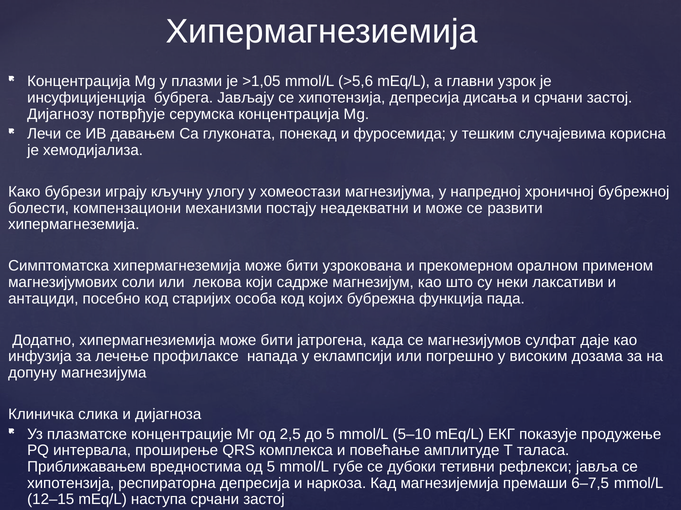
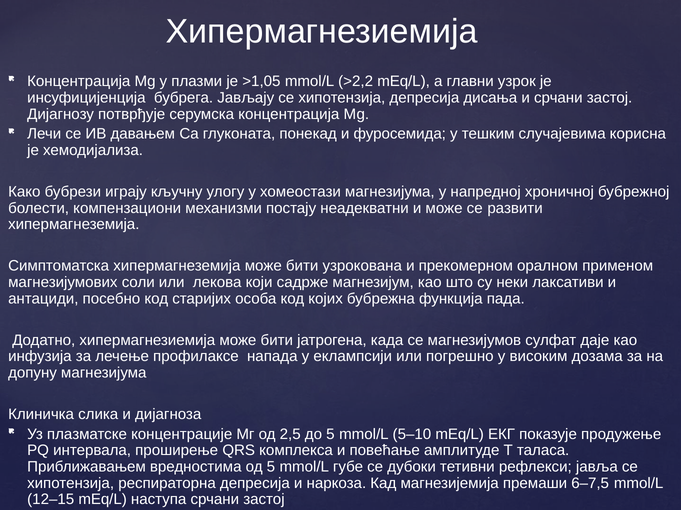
>5,6: >5,6 -> >2,2 (356, 82)
